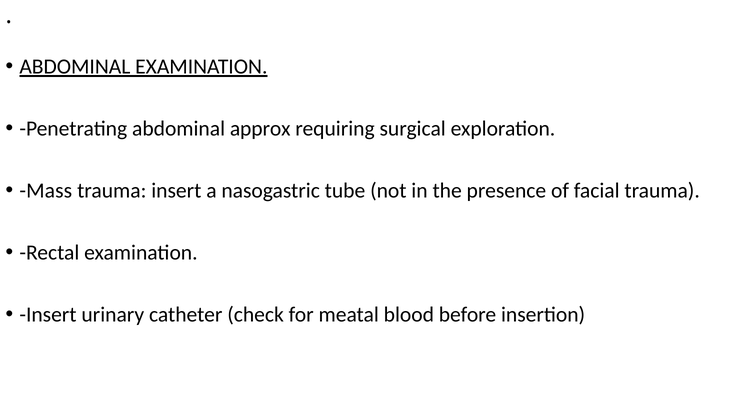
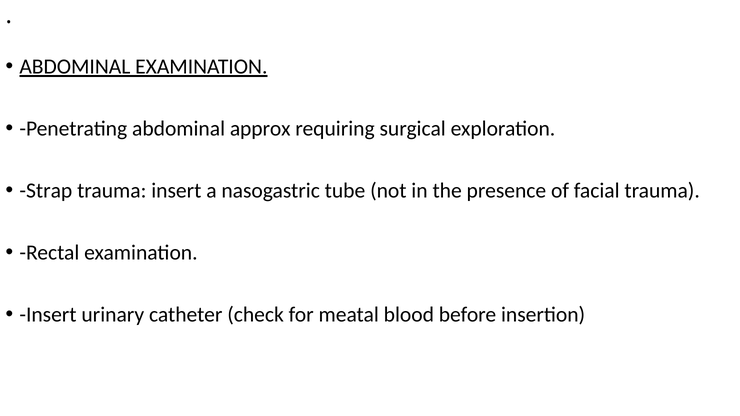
Mass: Mass -> Strap (46, 191)
